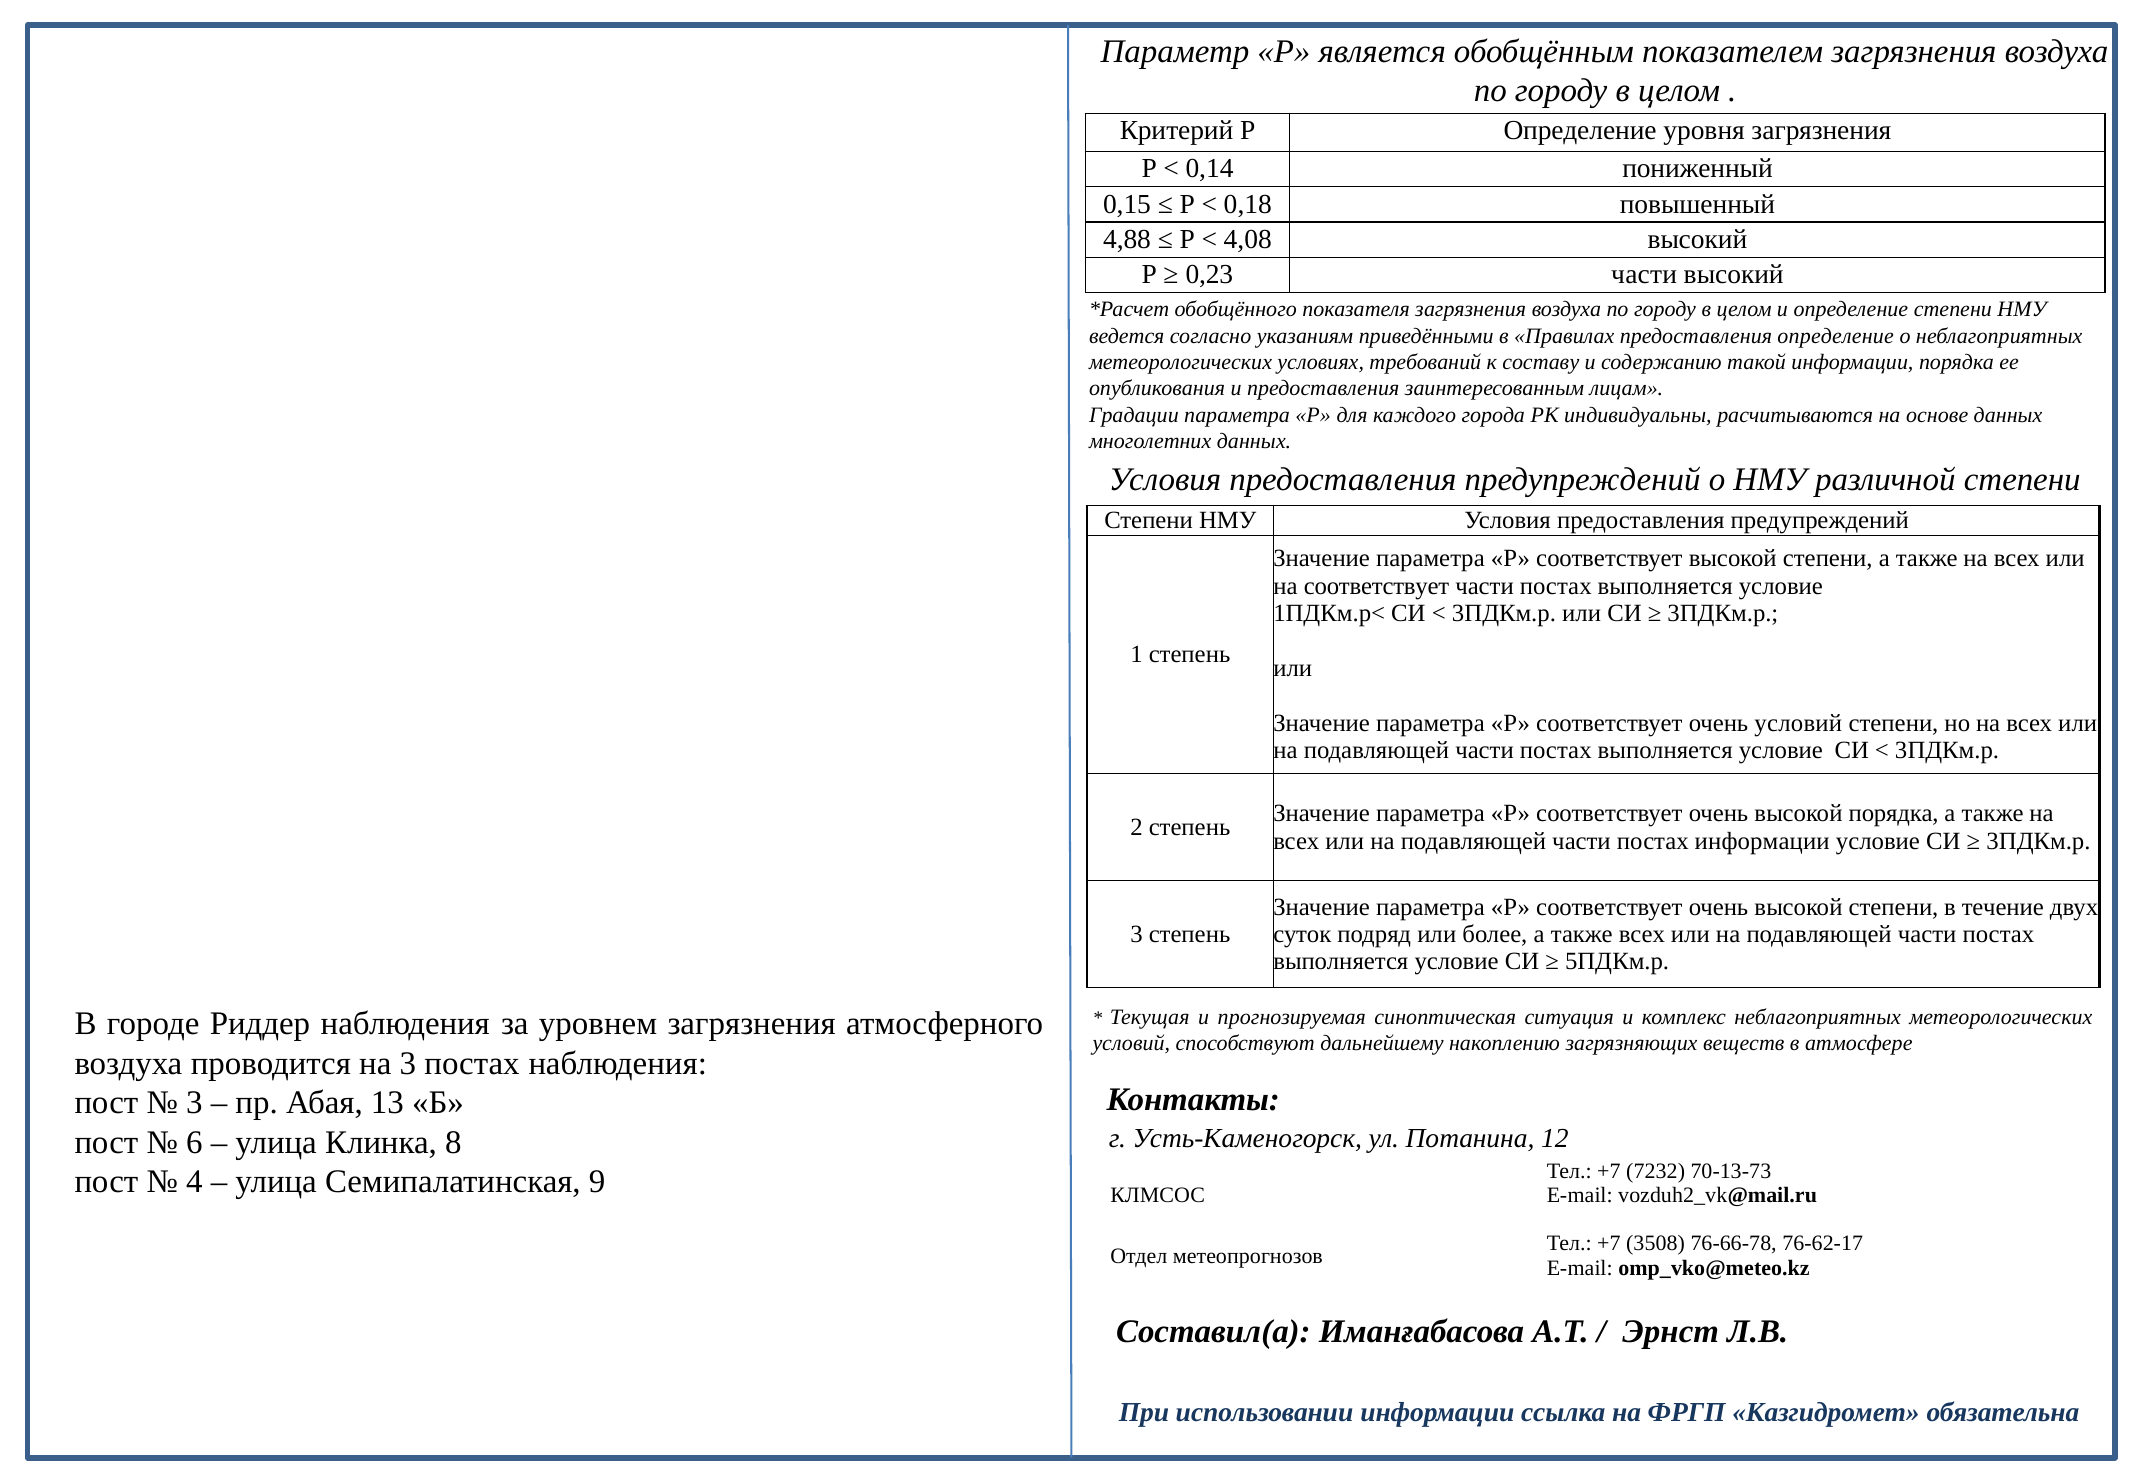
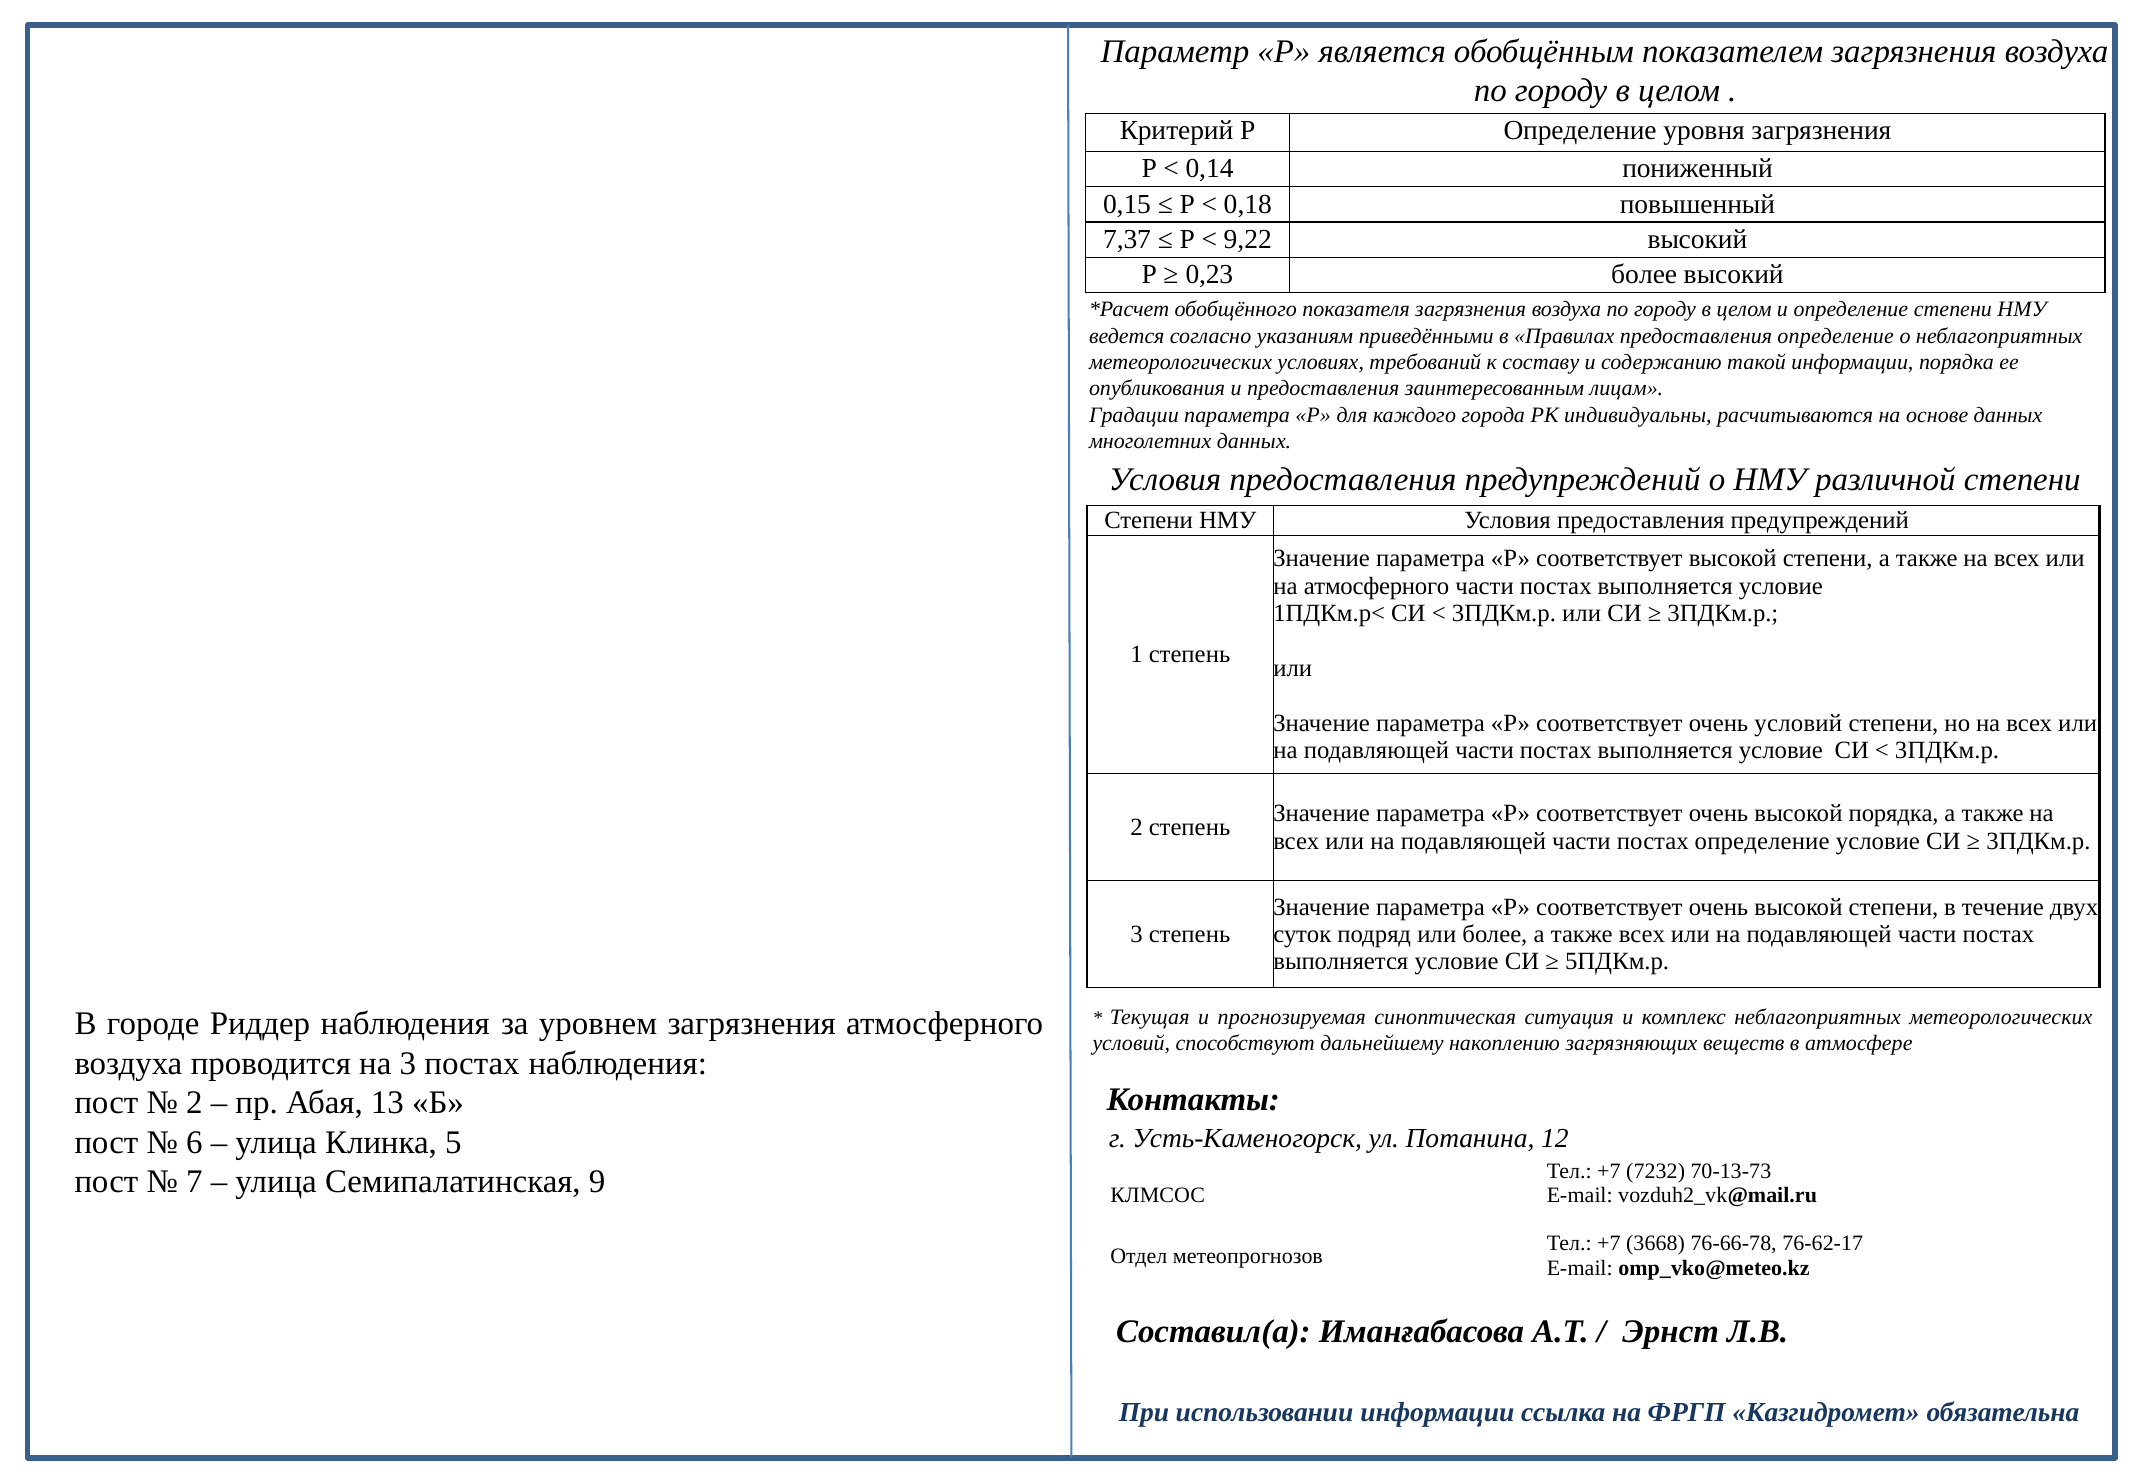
4,88: 4,88 -> 7,37 (1127, 239)
4,08: 4,08 -> 9,22 (1248, 239)
0,23 части: части -> более (1644, 275)
на соответствует: соответствует -> атмосферного (1377, 586)
постах информации: информации -> определение (1762, 841)
3: 3 -> 2 (194, 1103)
8: 8 -> 5 (453, 1143)
4: 4 -> 7 (194, 1182)
3508: 3508 -> 3668 (1656, 1244)
